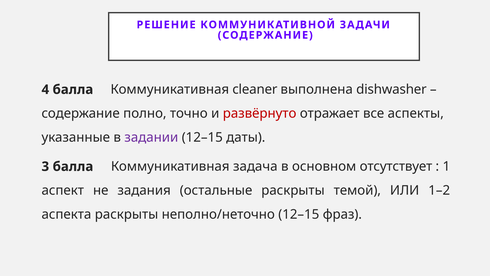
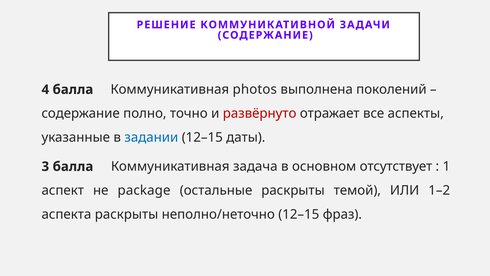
cleaner: cleaner -> photos (255, 89)
dishwasher: dishwasher -> поколений (391, 89)
задании colour: purple -> blue (151, 137)
задания: задания -> package (144, 190)
